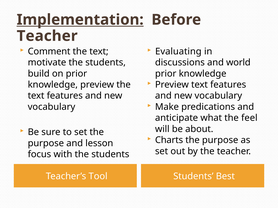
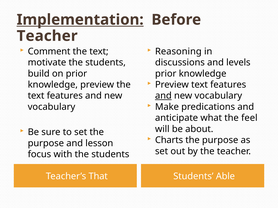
Evaluating: Evaluating -> Reasoning (178, 51)
world: world -> levels (238, 63)
and underline: none -> present (163, 96)
Tool: Tool -> That (98, 177)
Best: Best -> Able (225, 177)
